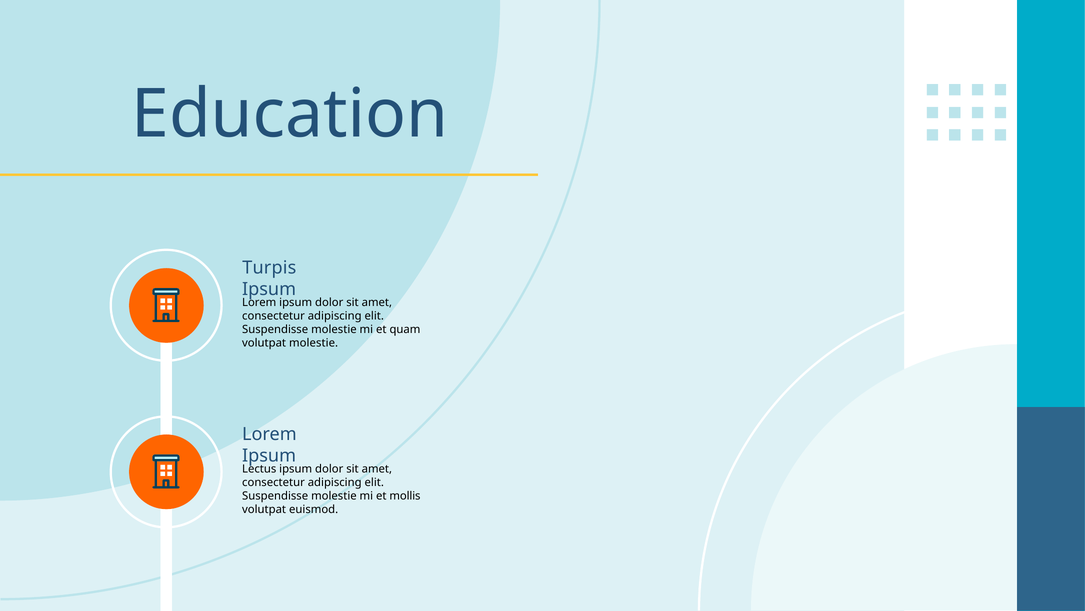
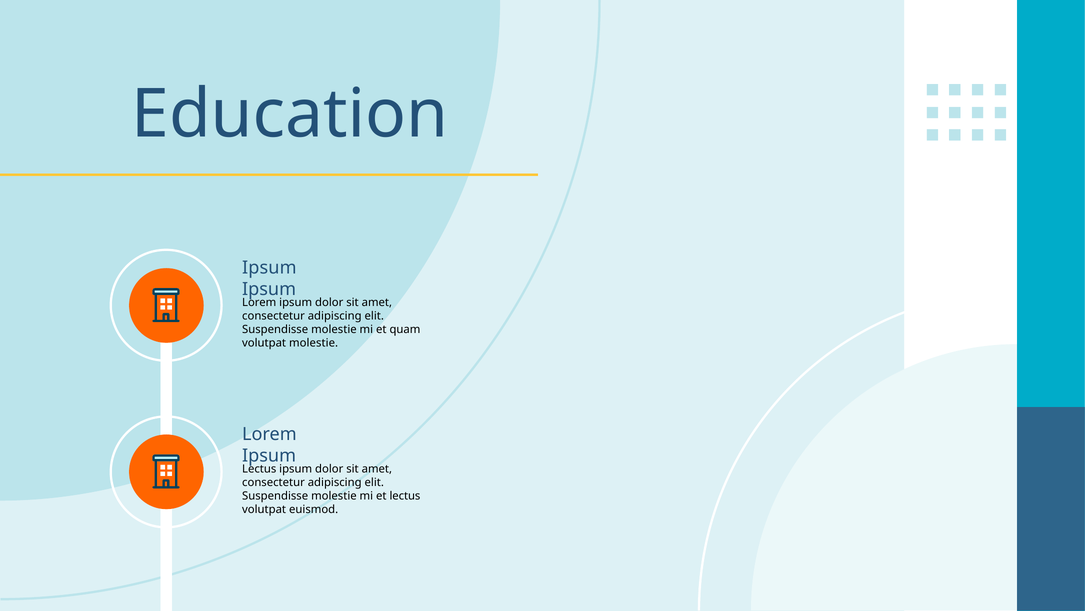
Turpis: Turpis -> Ipsum (269, 267)
et mollis: mollis -> lectus (405, 496)
